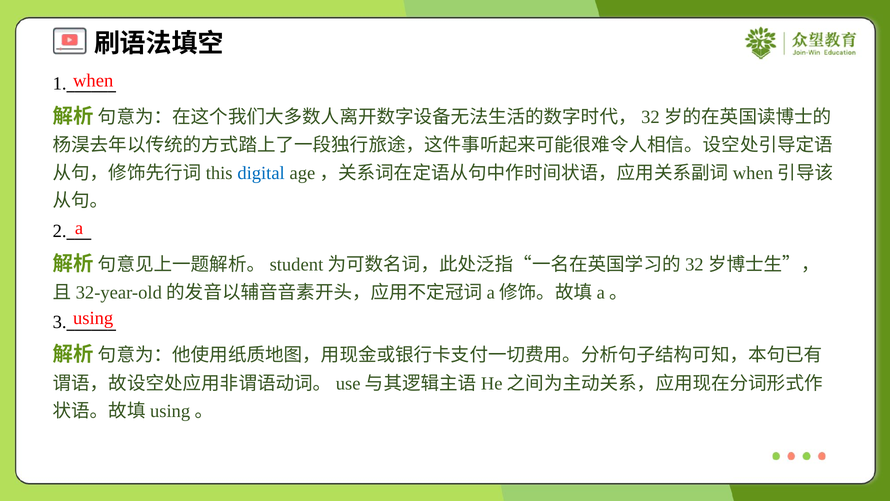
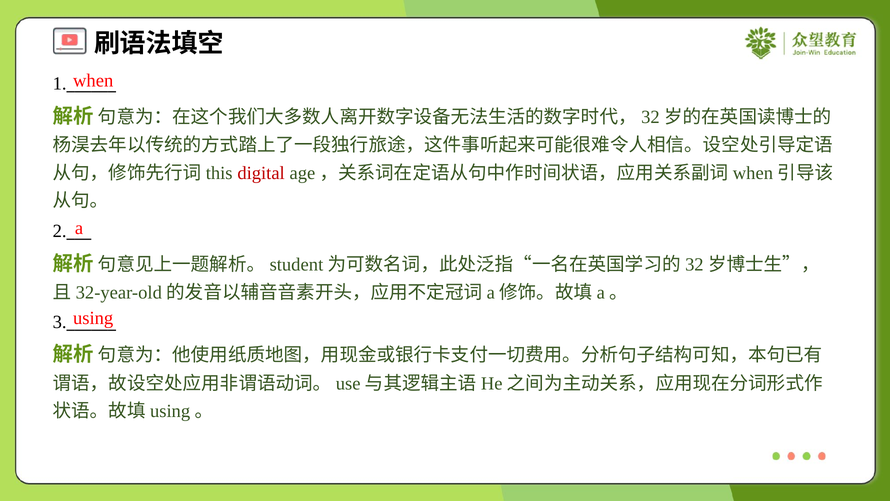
digital colour: blue -> red (261, 173)
